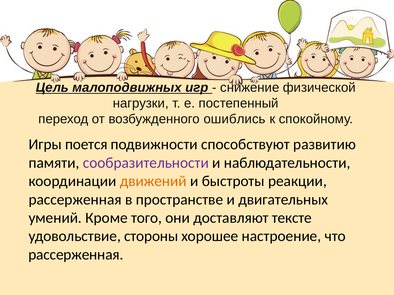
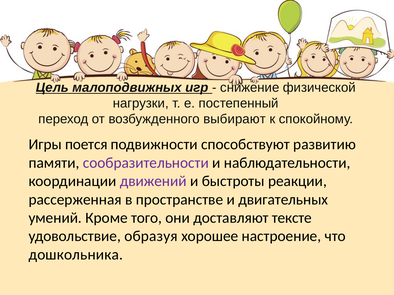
ошиблись: ошиблись -> выбирают (235, 119)
движений colour: orange -> purple (153, 181)
стороны: стороны -> образуя (151, 237)
рассерженная: рассерженная -> дошкольника (76, 255)
